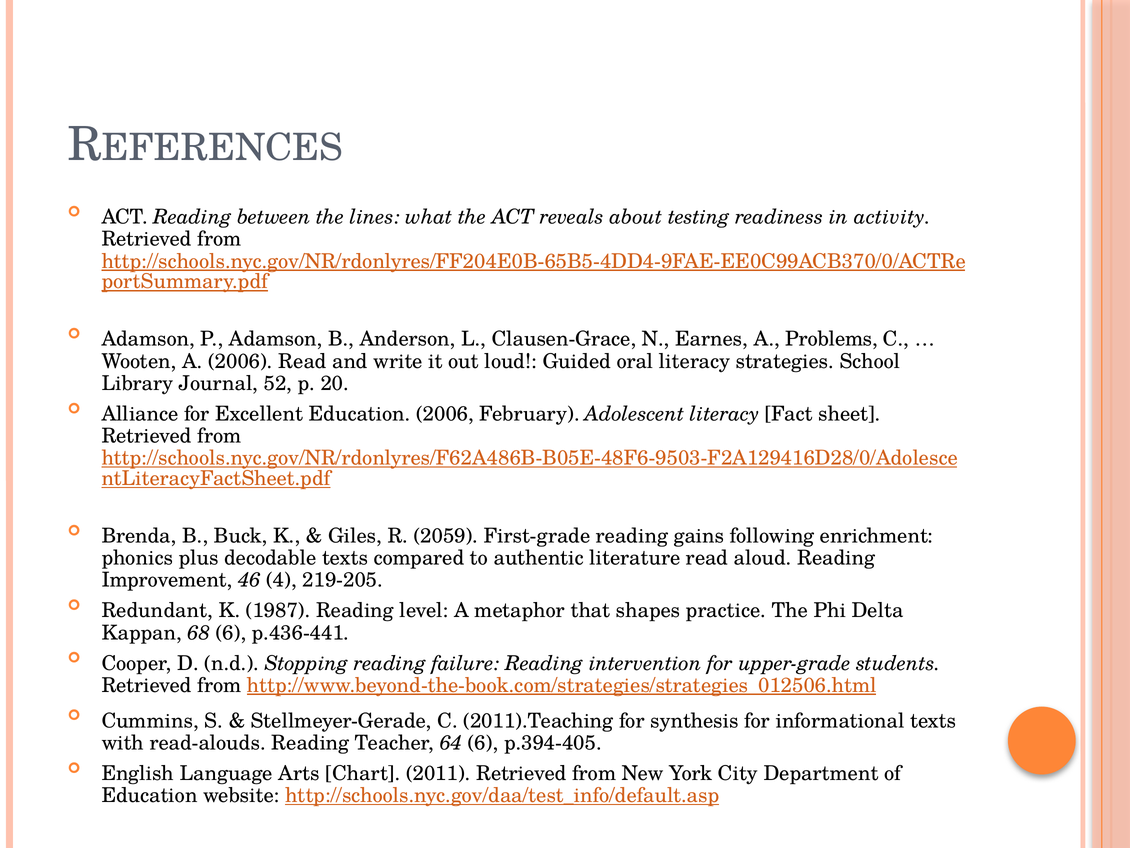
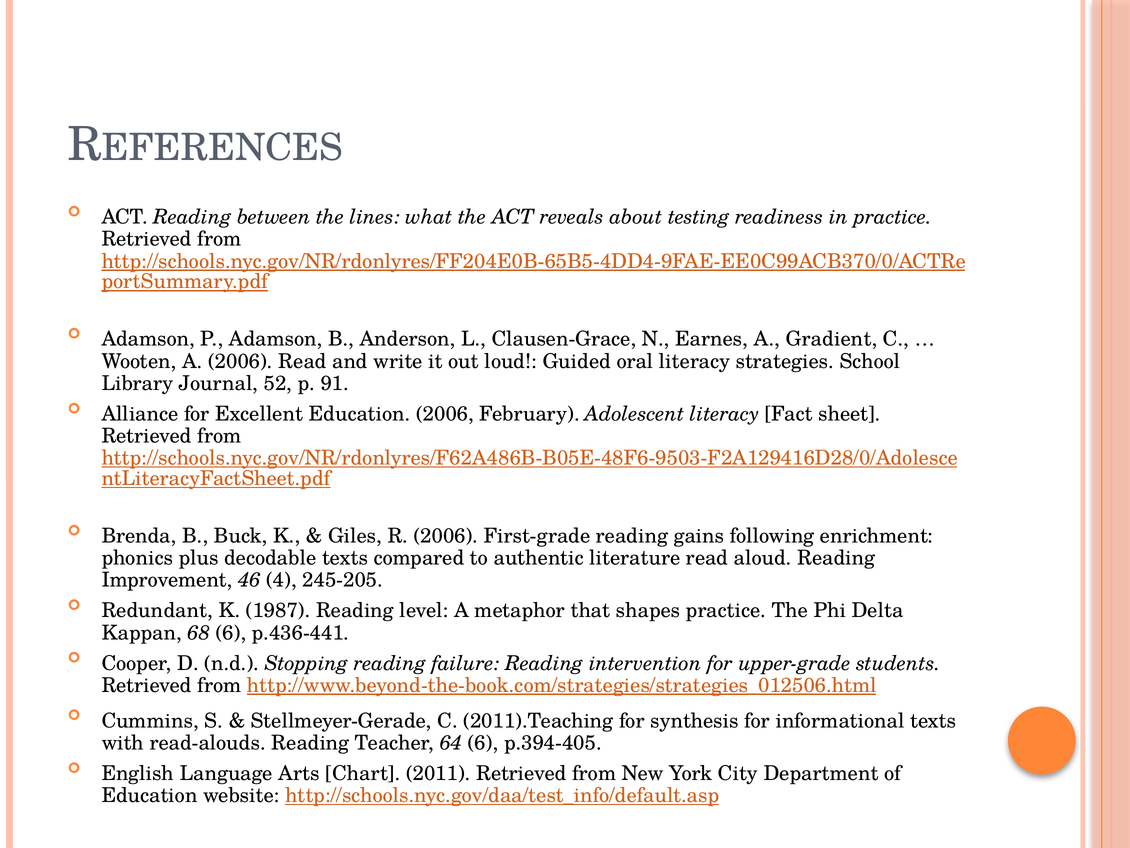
in activity: activity -> practice (893, 217)
Problems: Problems -> Gradient (831, 339)
20: 20 -> 91 (335, 383)
R 2059: 2059 -> 2006 (446, 536)
219-205: 219-205 -> 245-205 (343, 580)
